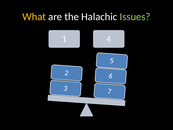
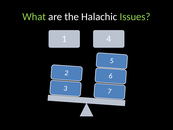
What colour: yellow -> light green (34, 17)
